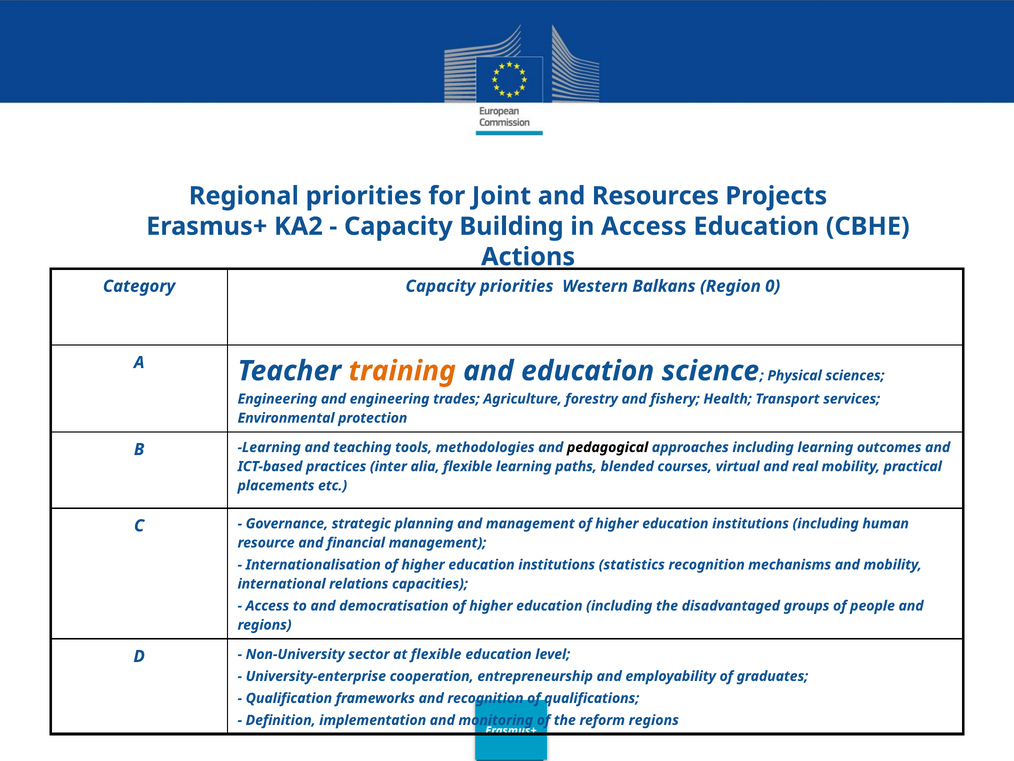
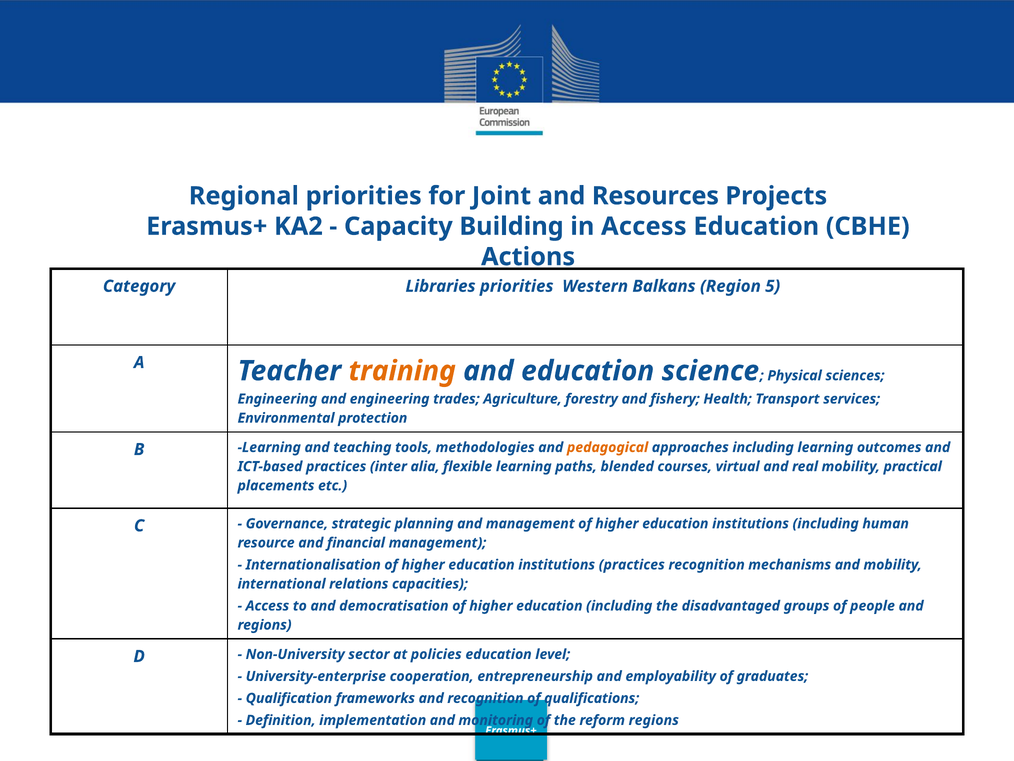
Category Capacity: Capacity -> Libraries (441, 286)
0: 0 -> 5 (773, 286)
pedagogical colour: black -> orange (608, 447)
institutions statistics: statistics -> practices (632, 564)
at flexible: flexible -> policies (436, 654)
